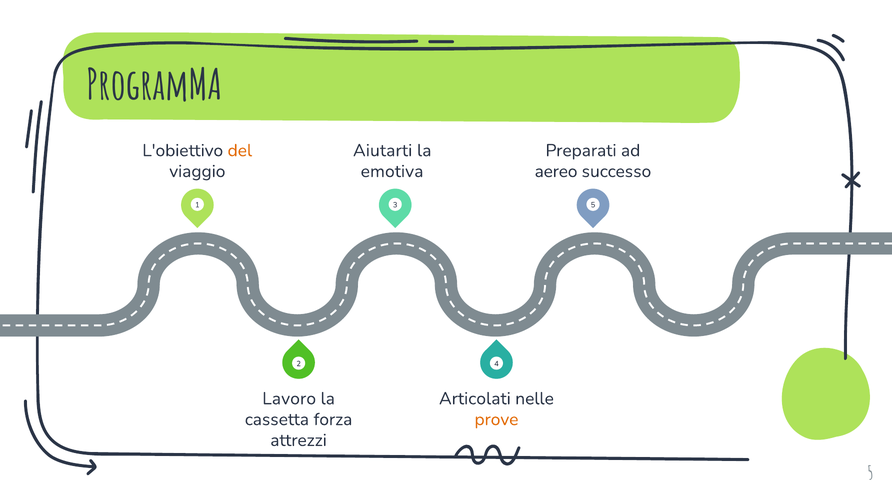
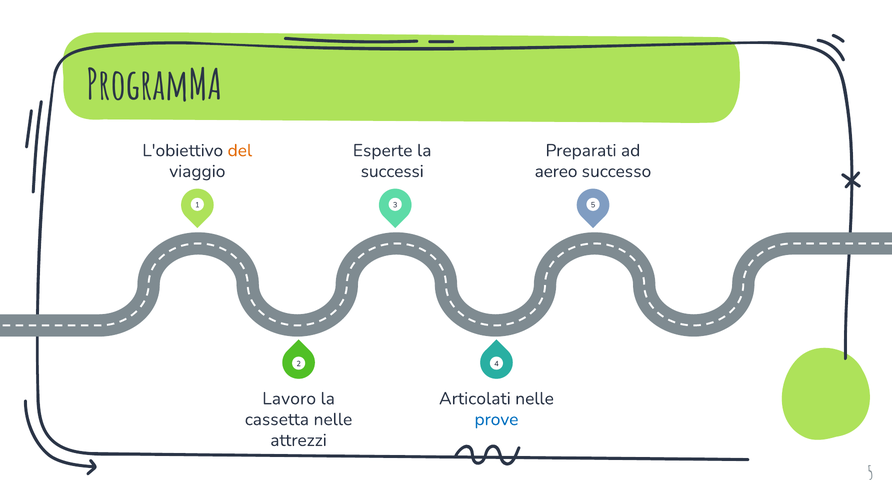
Aiutarti: Aiutarti -> Esperte (383, 150)
emotiva: emotiva -> successi (392, 171)
cassetta forza: forza -> nelle (333, 419)
prove colour: orange -> blue (496, 419)
